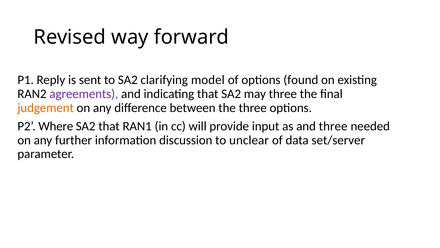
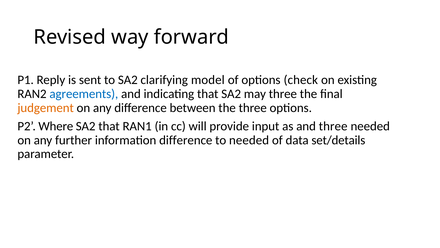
found: found -> check (301, 80)
agreements colour: purple -> blue (84, 94)
information discussion: discussion -> difference (186, 140)
to unclear: unclear -> needed (249, 140)
set/server: set/server -> set/details (338, 140)
